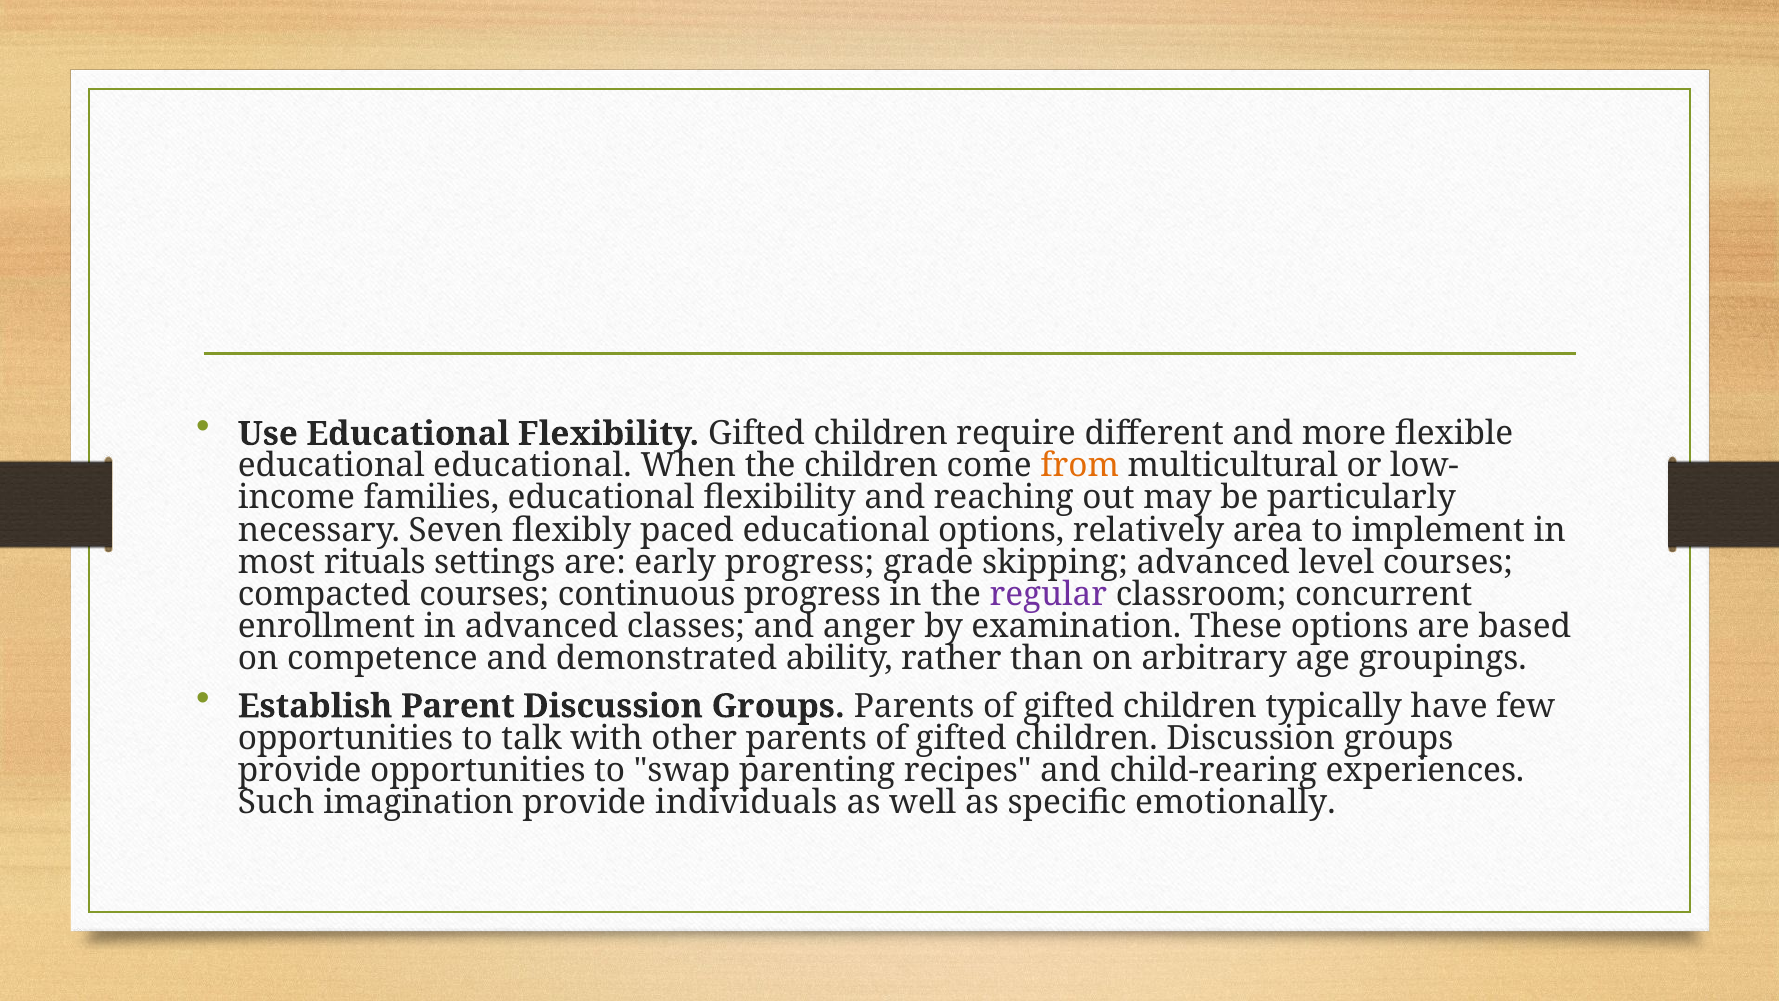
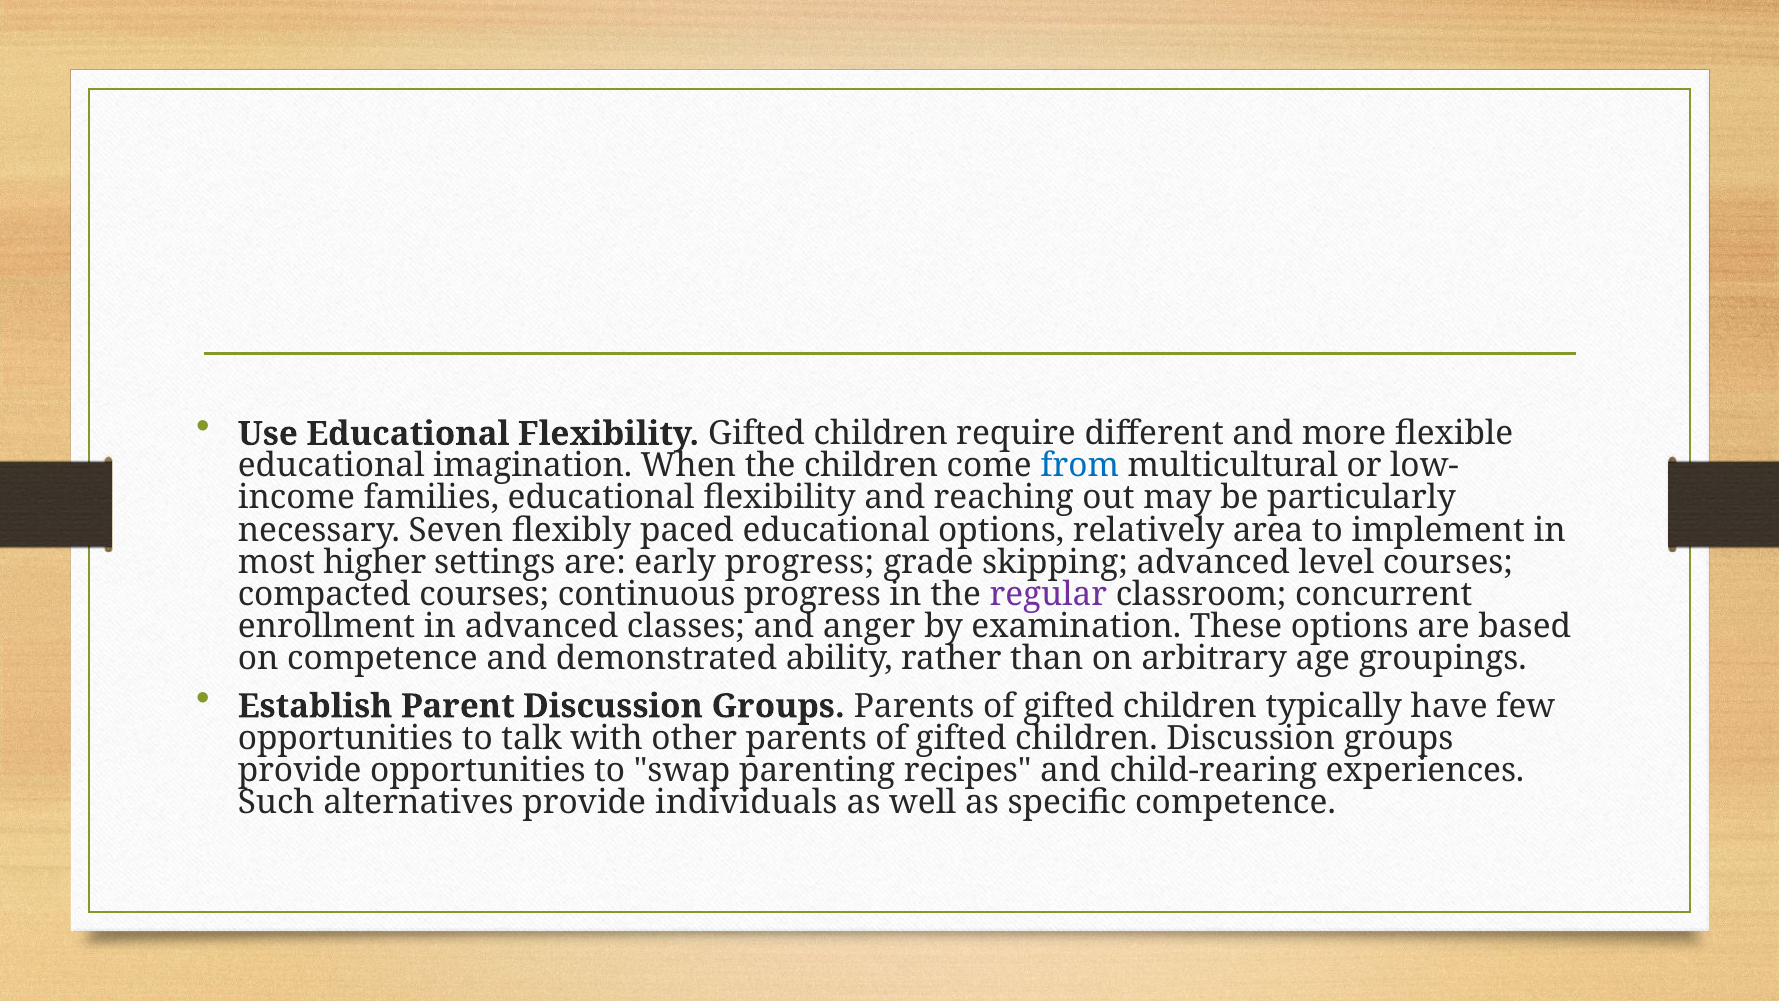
educational educational: educational -> imagination (533, 466)
from colour: orange -> blue (1080, 466)
rituals: rituals -> higher (375, 562)
imagination: imagination -> alternatives (418, 802)
specific emotionally: emotionally -> competence (1235, 802)
